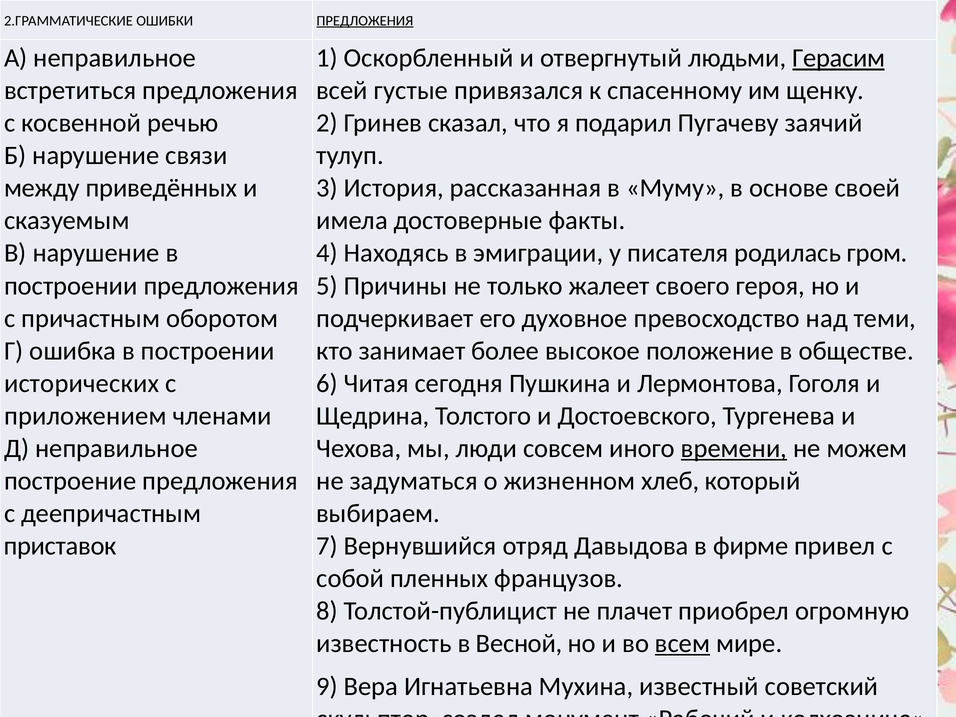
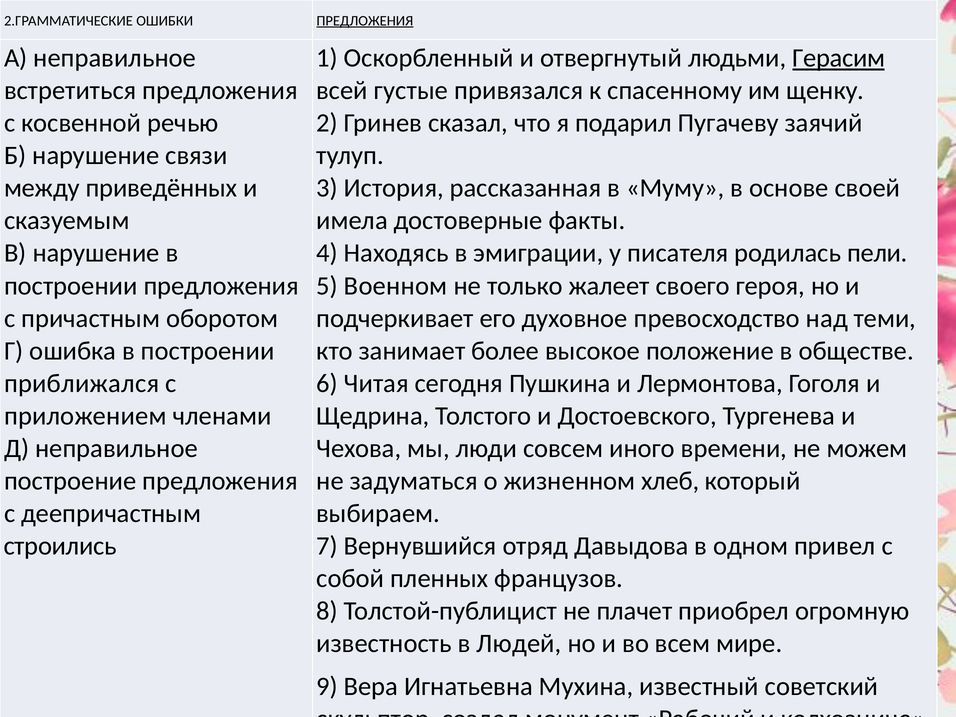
гром: гром -> пели (877, 253)
Причины: Причины -> Военном (396, 286)
исторических: исторических -> приближался (82, 383)
времени underline: present -> none (734, 448)
приставок: приставок -> строились (60, 546)
фирме: фирме -> одном (751, 546)
Весной: Весной -> Людей (519, 643)
всем underline: present -> none (682, 643)
